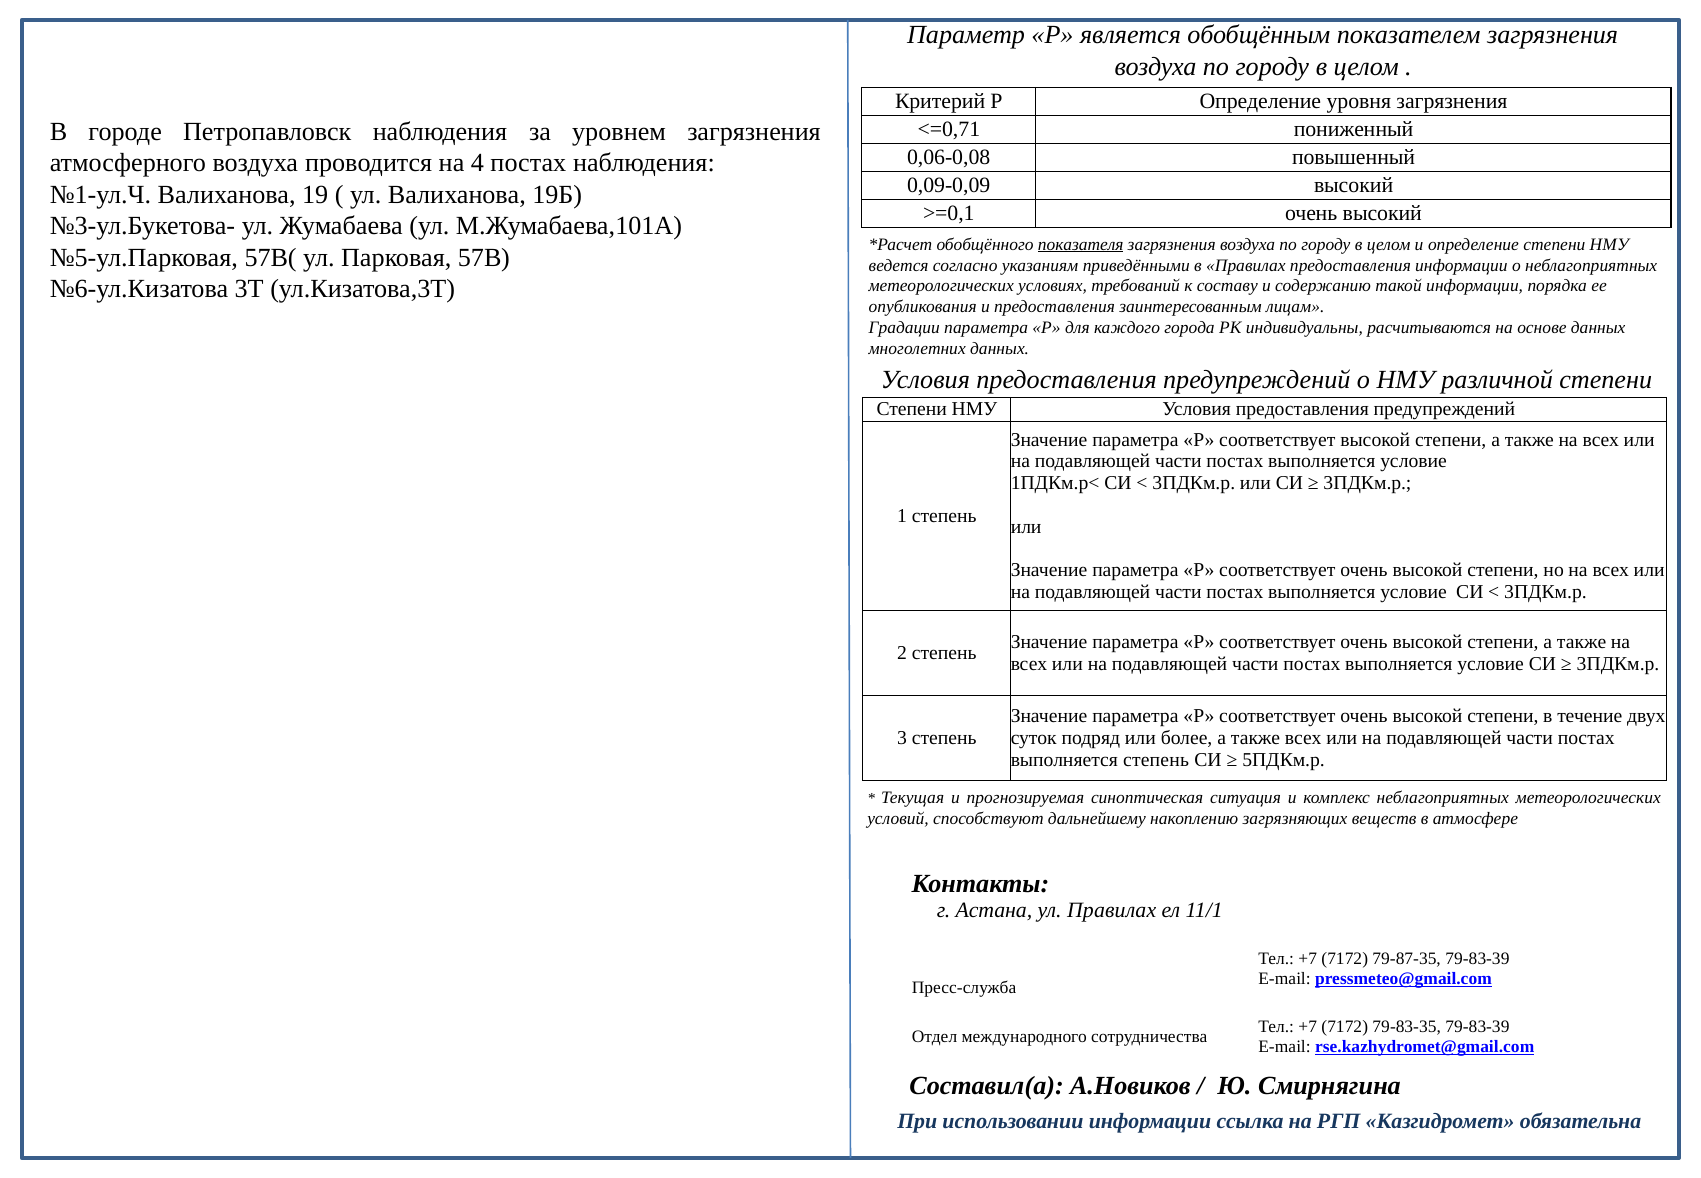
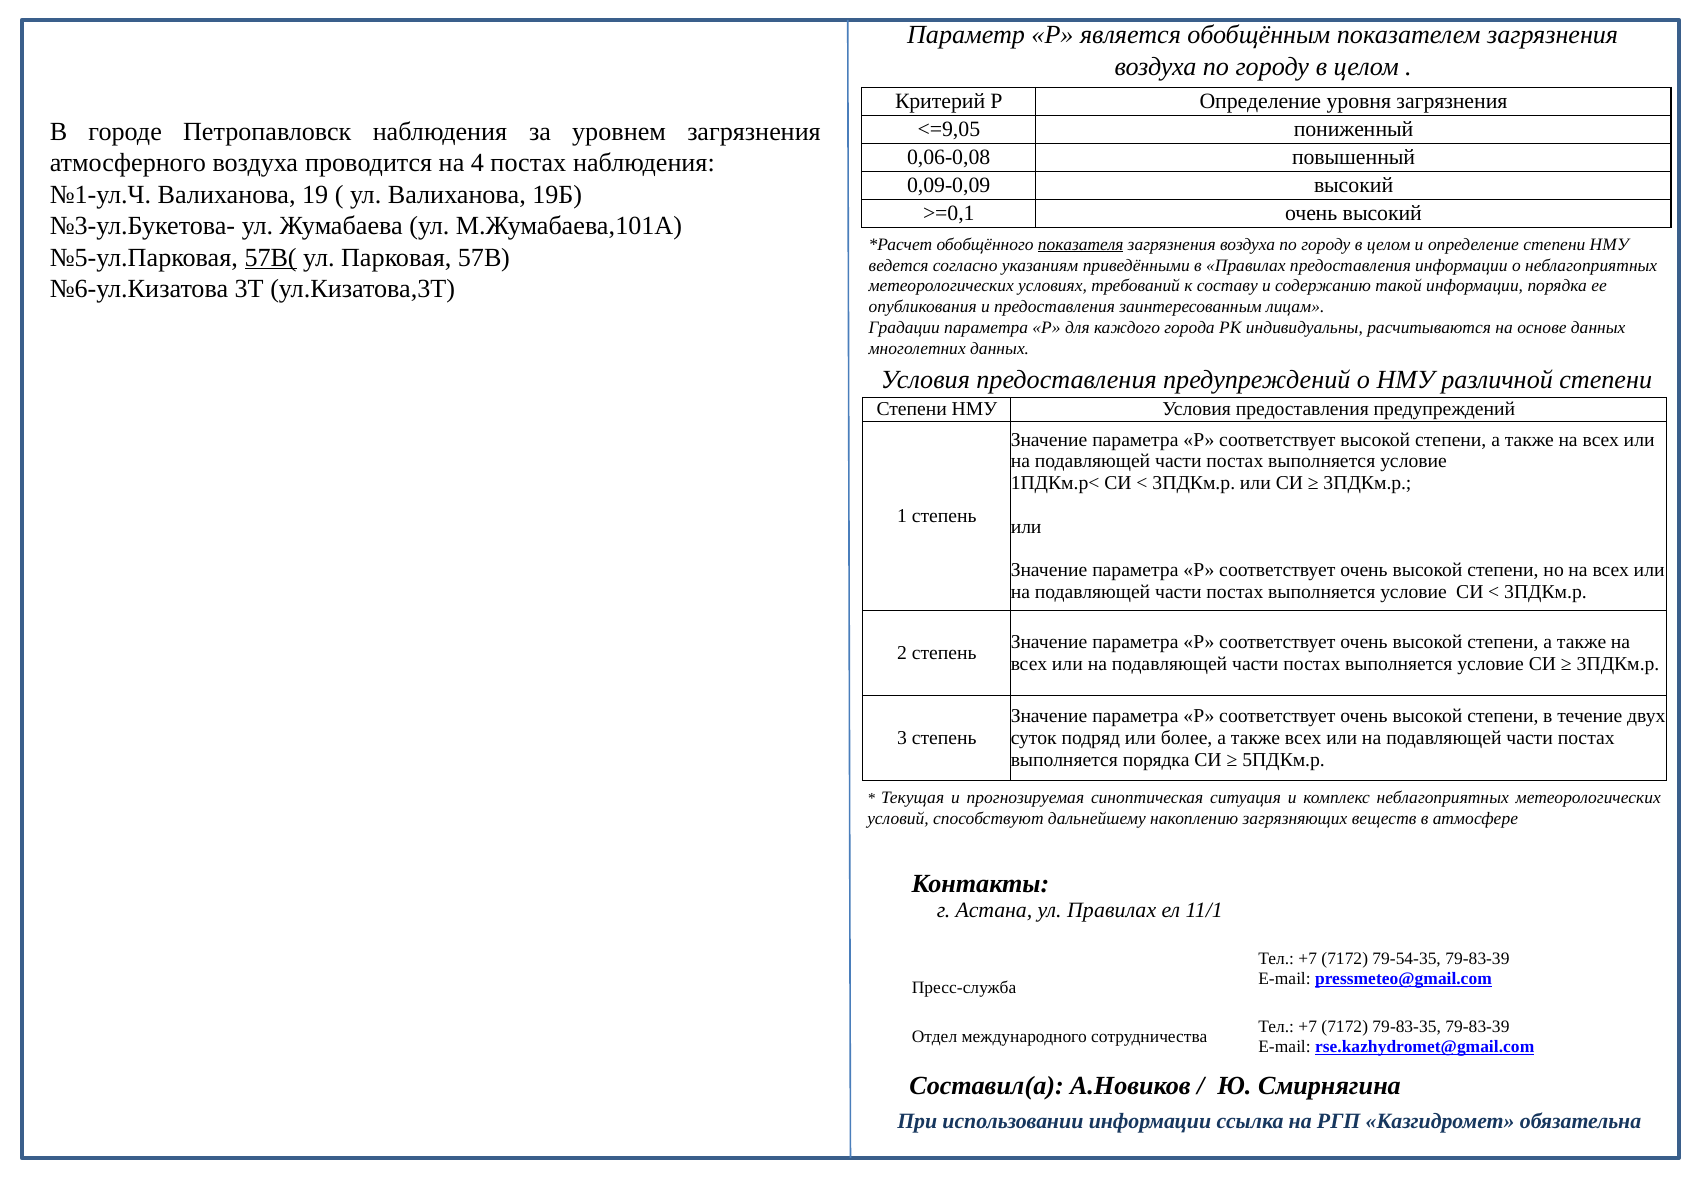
<=0,71: <=0,71 -> <=9,05 (949, 129)
57В( underline: none -> present (271, 257)
выполняется степень: степень -> порядка (1156, 759)
79-87-35: 79-87-35 -> 79-54-35 (1407, 959)
